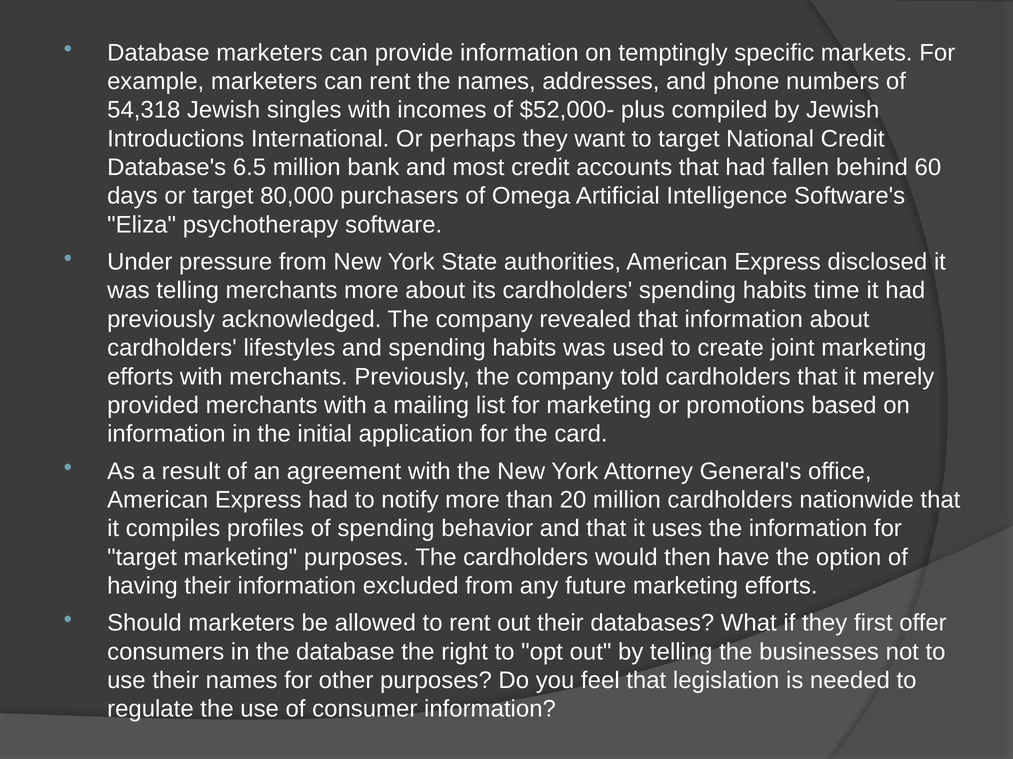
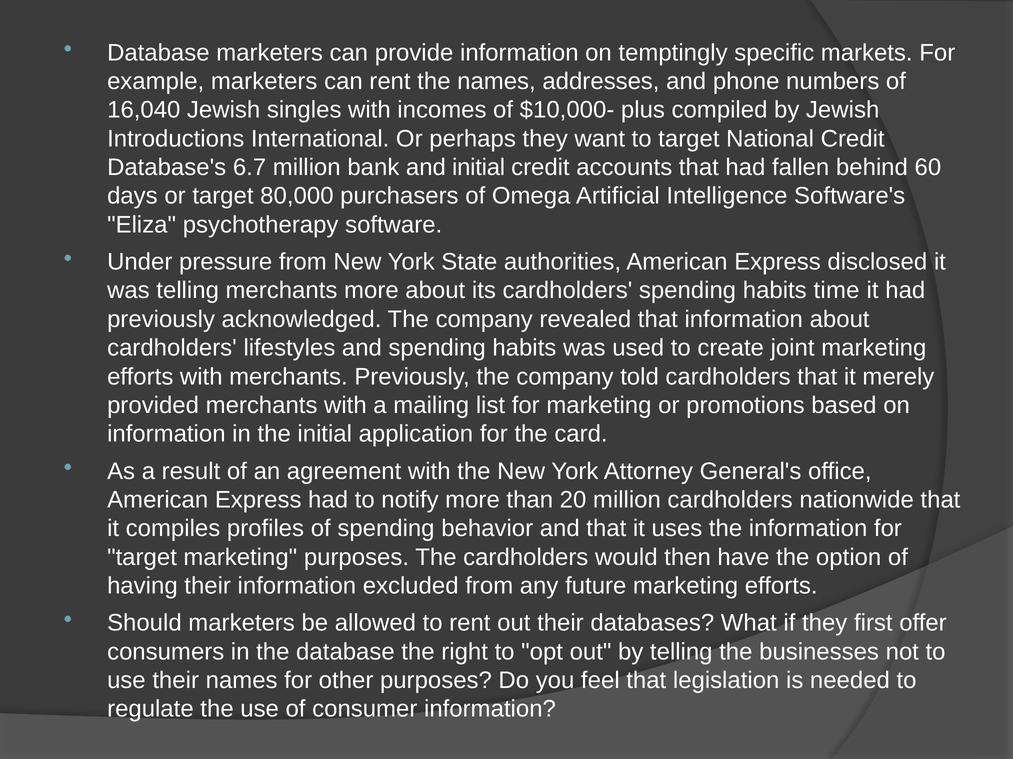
54,318: 54,318 -> 16,040 (144, 110)
$52,000-: $52,000- -> $10,000- (567, 110)
6.5: 6.5 -> 6.7 (250, 168)
and most: most -> initial (479, 168)
